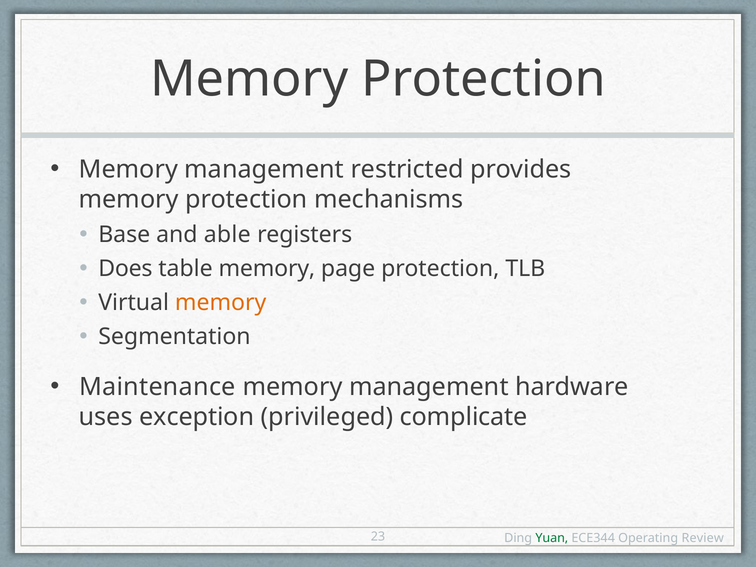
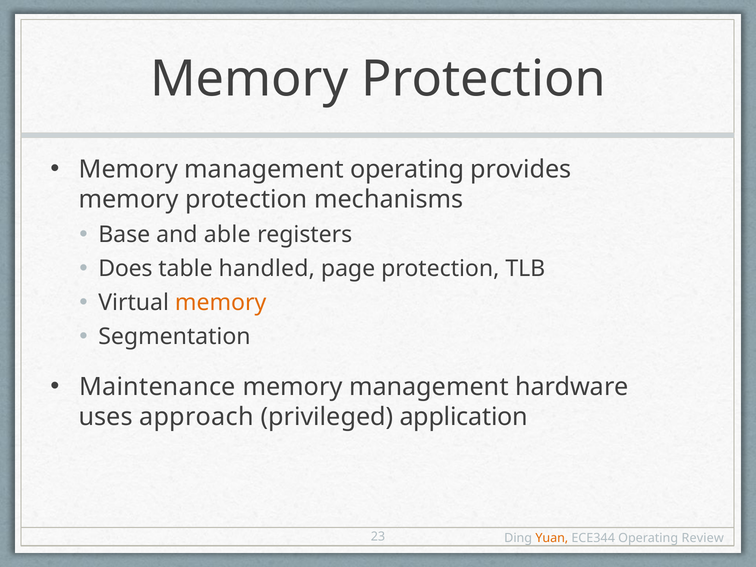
management restricted: restricted -> operating (407, 169)
table memory: memory -> handled (267, 269)
exception: exception -> approach (197, 417)
complicate: complicate -> application (464, 417)
Yuan colour: green -> orange (552, 538)
